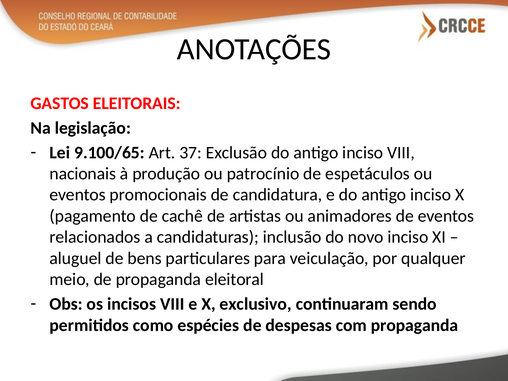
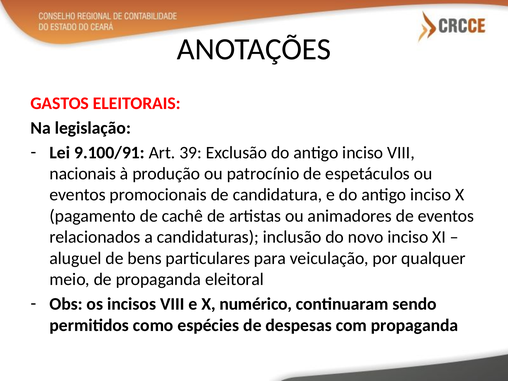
9.100/65: 9.100/65 -> 9.100/91 (109, 153)
37: 37 -> 39 (191, 153)
exclusivo: exclusivo -> numérico (256, 304)
